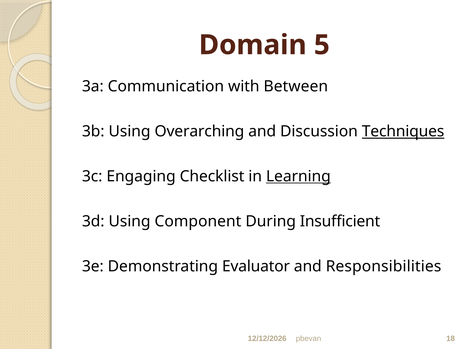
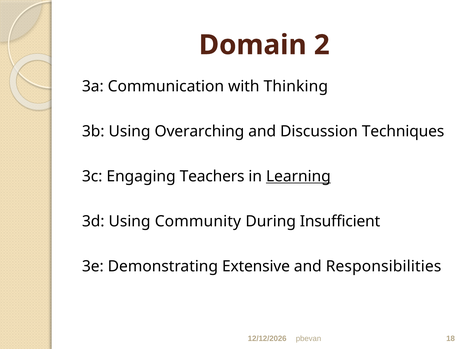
5: 5 -> 2 (322, 45)
Between: Between -> Thinking (296, 86)
Techniques underline: present -> none (403, 132)
Checklist: Checklist -> Teachers (212, 177)
Component: Component -> Community (198, 222)
Evaluator: Evaluator -> Extensive (256, 267)
